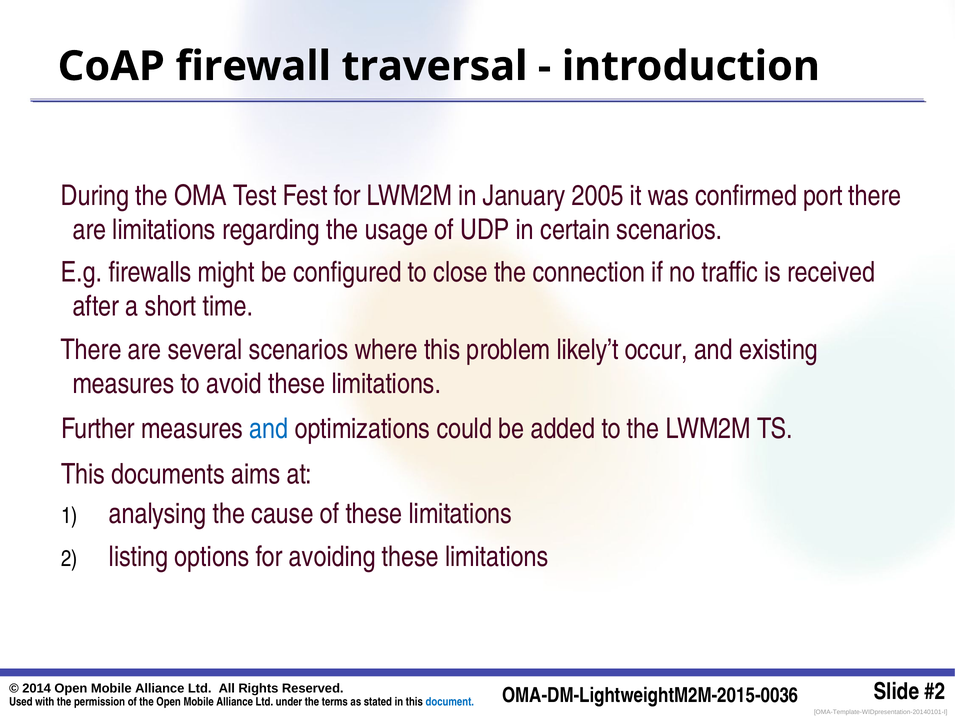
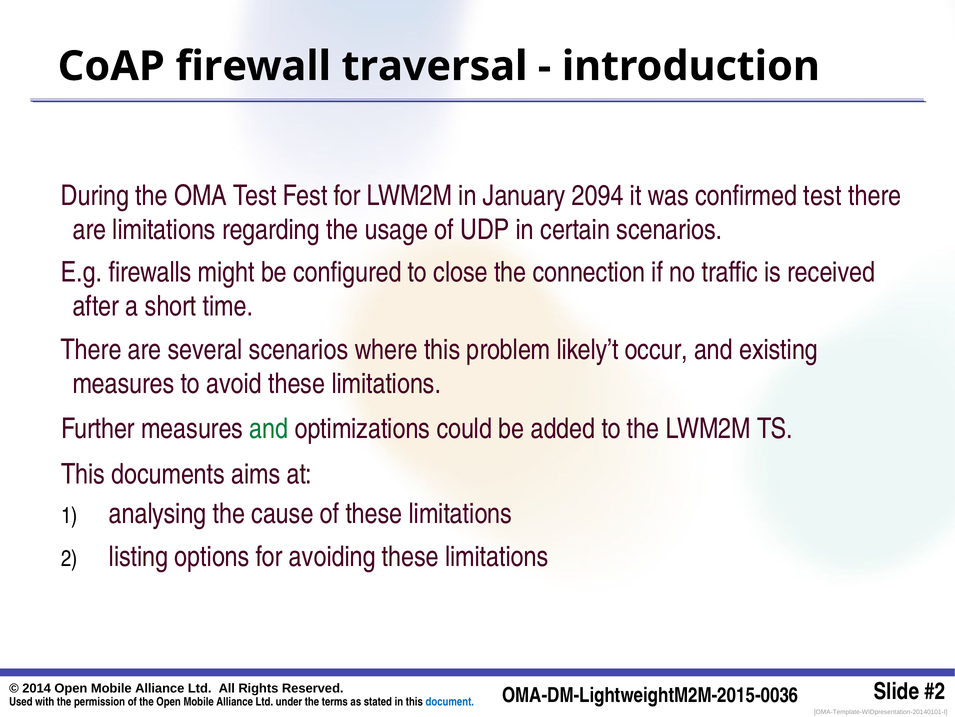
2005: 2005 -> 2094 (598, 196)
confirmed port: port -> test (823, 196)
and colour: blue -> green (269, 429)
